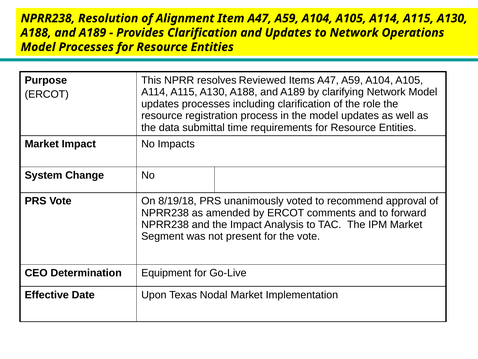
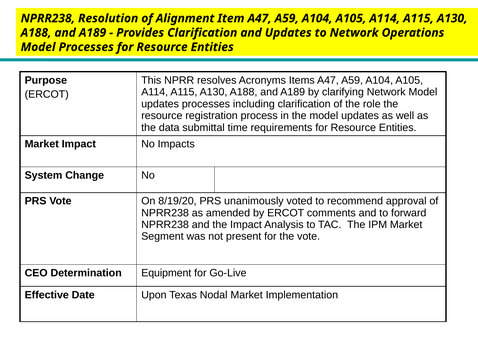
Reviewed: Reviewed -> Acronyms (262, 80)
8/19/18: 8/19/18 -> 8/19/20 (177, 201)
